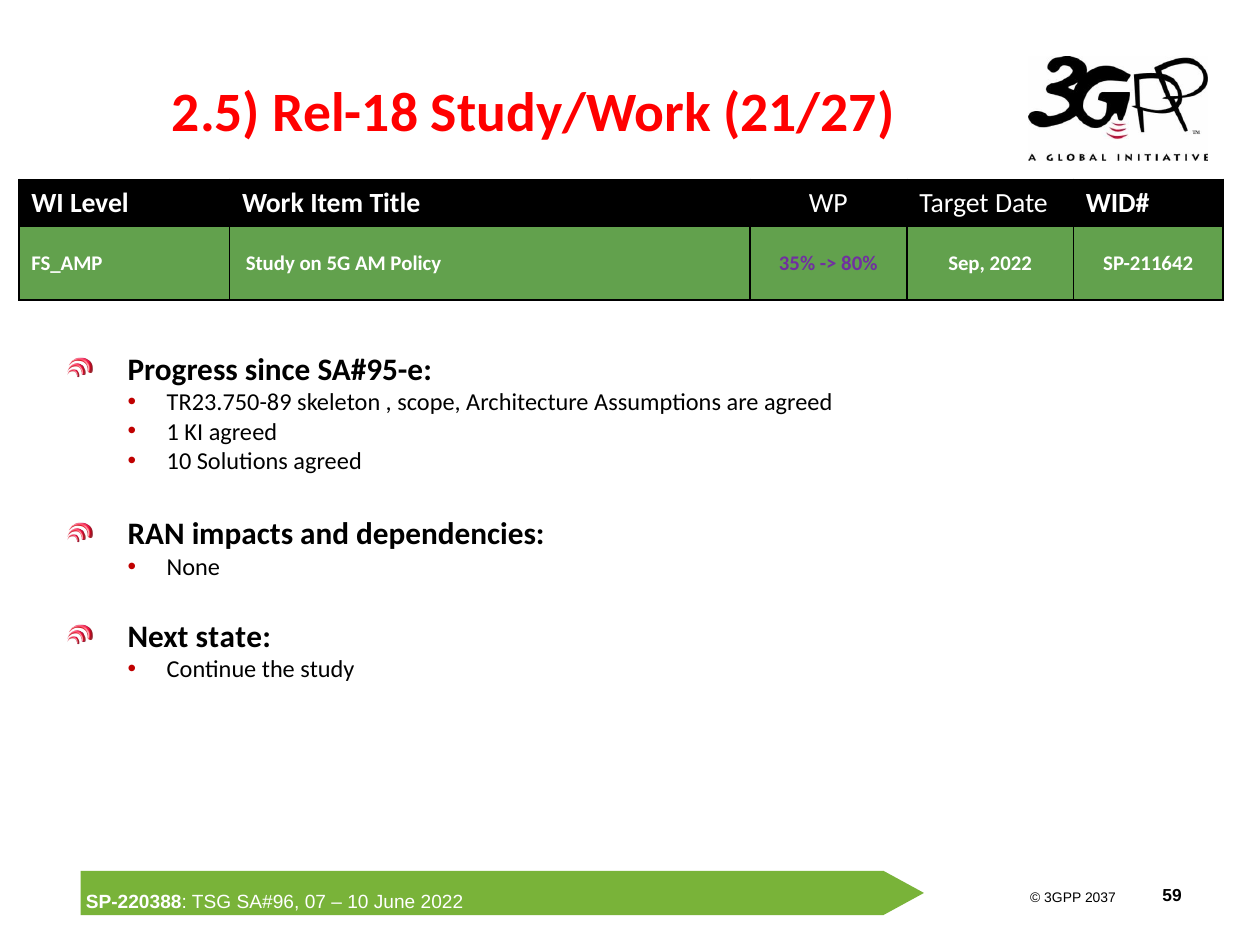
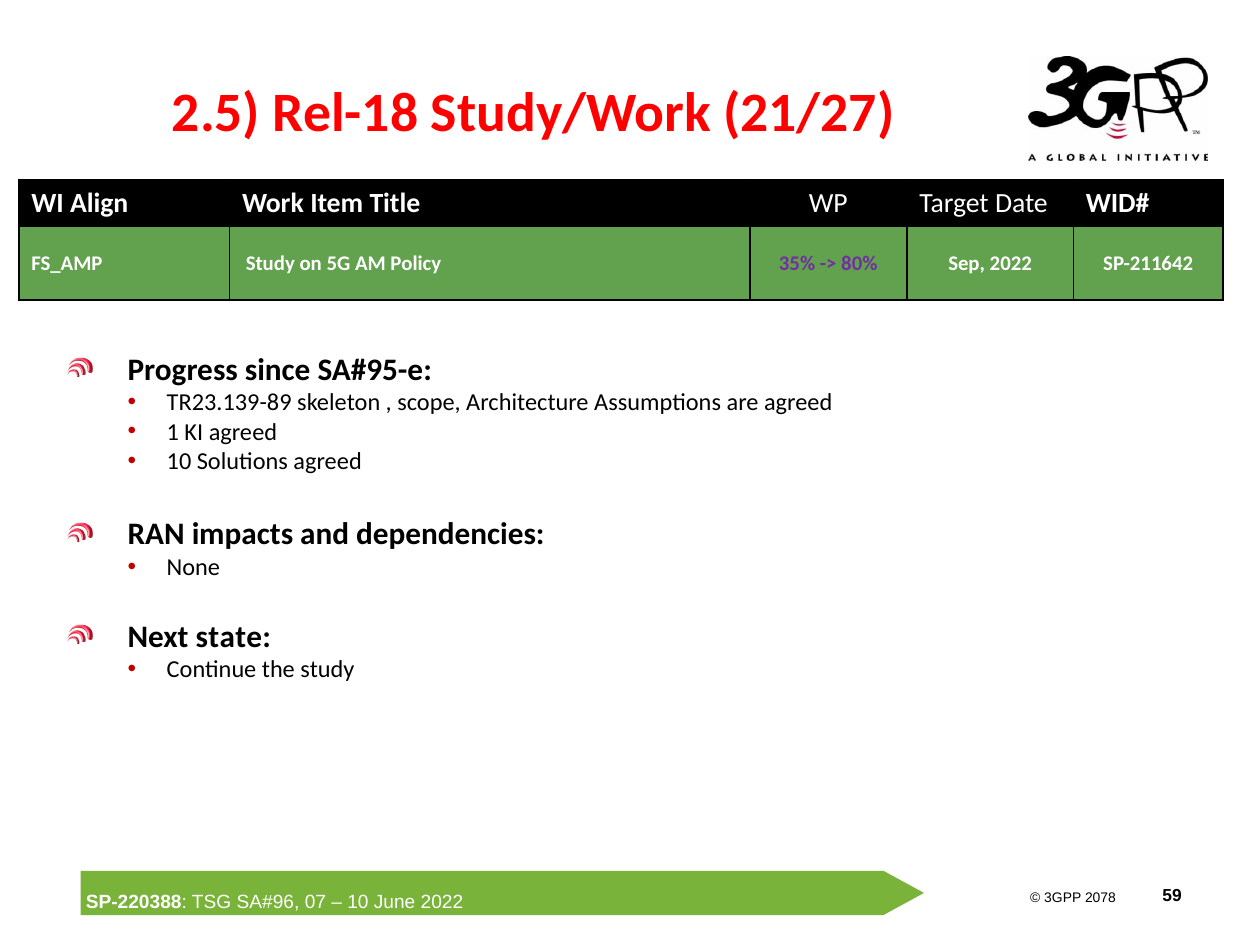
Level: Level -> Align (99, 203)
TR23.750-89: TR23.750-89 -> TR23.139-89 (229, 403)
2037: 2037 -> 2078 (1100, 899)
